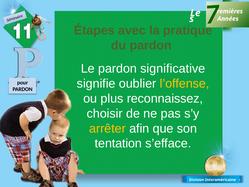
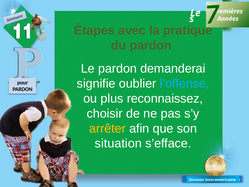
significative: significative -> demanderai (173, 69)
l’offense colour: yellow -> light blue (185, 84)
tentation: tentation -> situation (118, 143)
